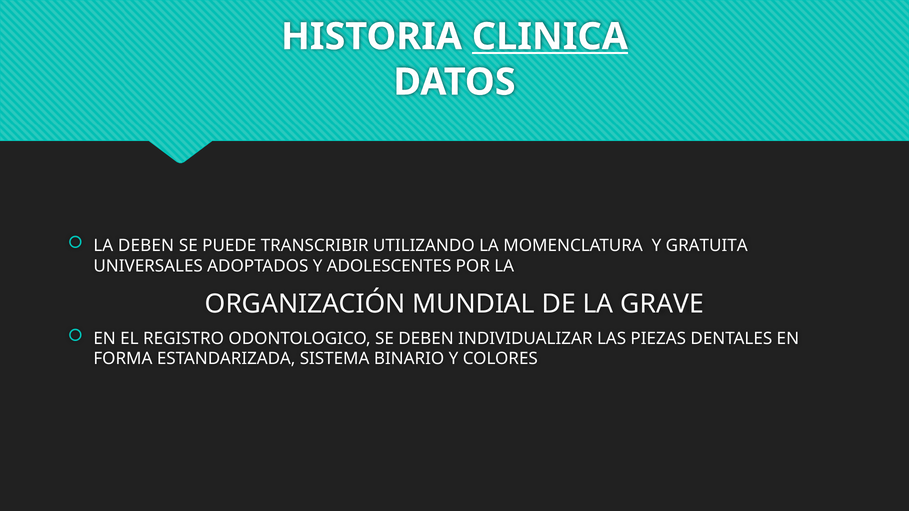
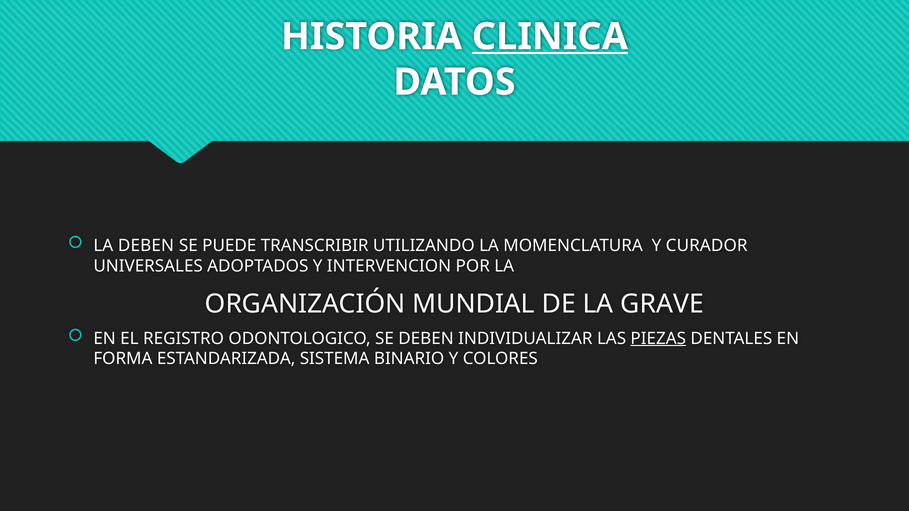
GRATUITA: GRATUITA -> CURADOR (707, 246)
ADOLESCENTES: ADOLESCENTES -> INTERVENCION (389, 266)
PIEZAS underline: none -> present (658, 339)
